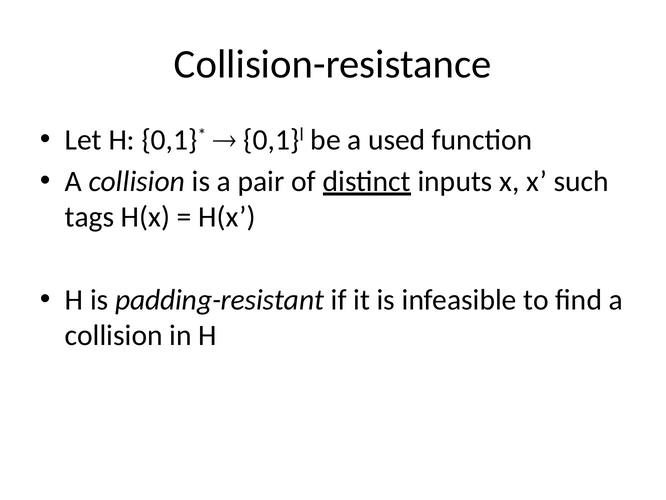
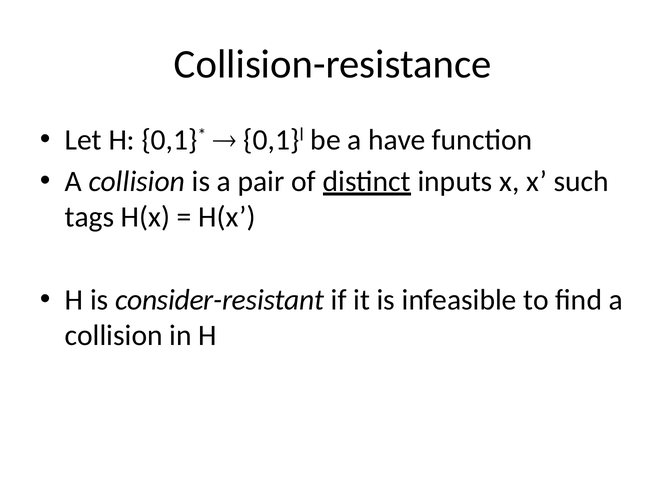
used: used -> have (397, 140)
padding-resistant: padding-resistant -> consider-resistant (220, 300)
